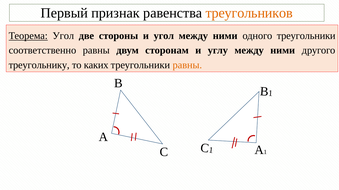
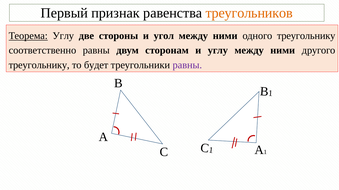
Теорема Угол: Угол -> Углу (63, 36)
одного треугольники: треугольники -> треугольнику (306, 36)
каких: каких -> будет (96, 65)
равны colour: orange -> purple (187, 65)
